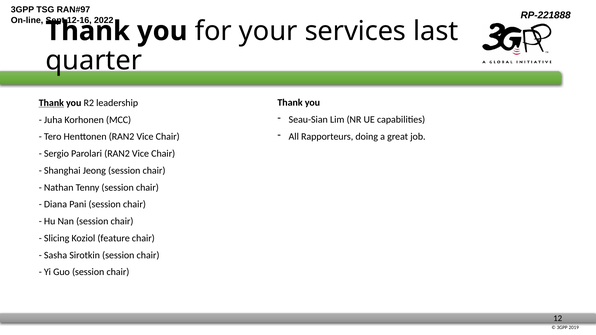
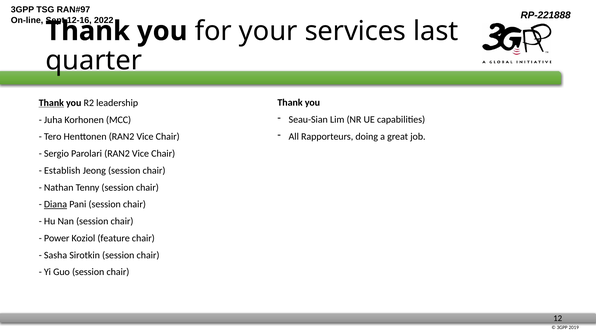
Shanghai: Shanghai -> Establish (62, 171)
Diana underline: none -> present (56, 205)
Slicing: Slicing -> Power (57, 238)
